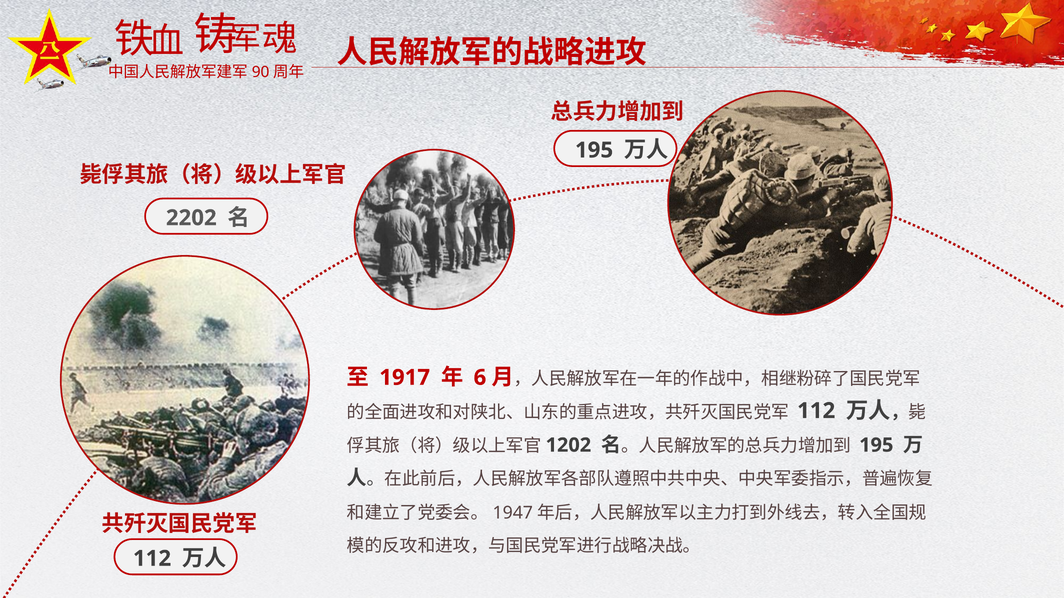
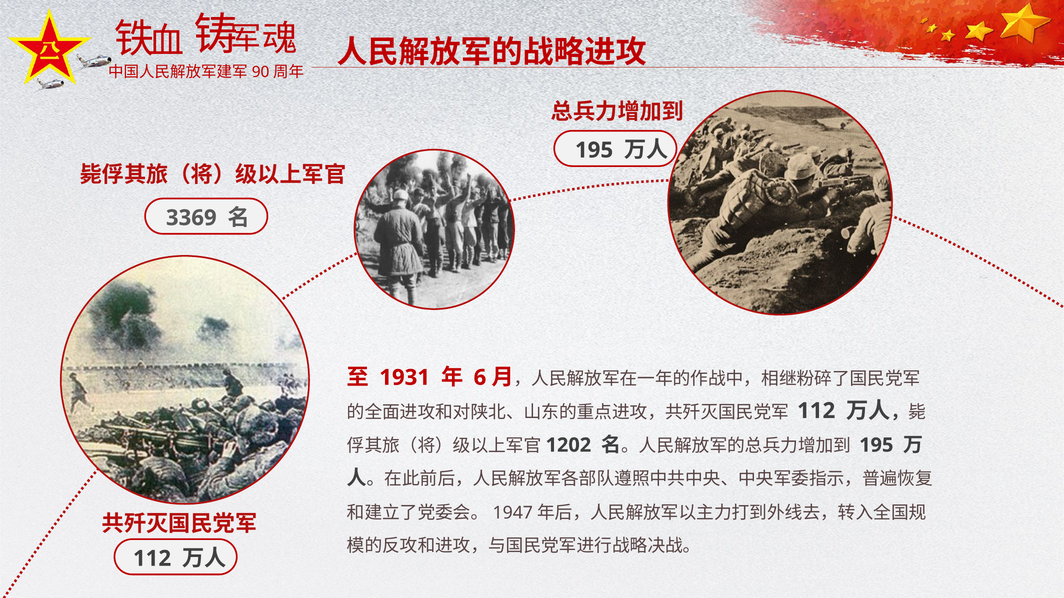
2202: 2202 -> 3369 (191, 218)
1917: 1917 -> 1931 (405, 378)
